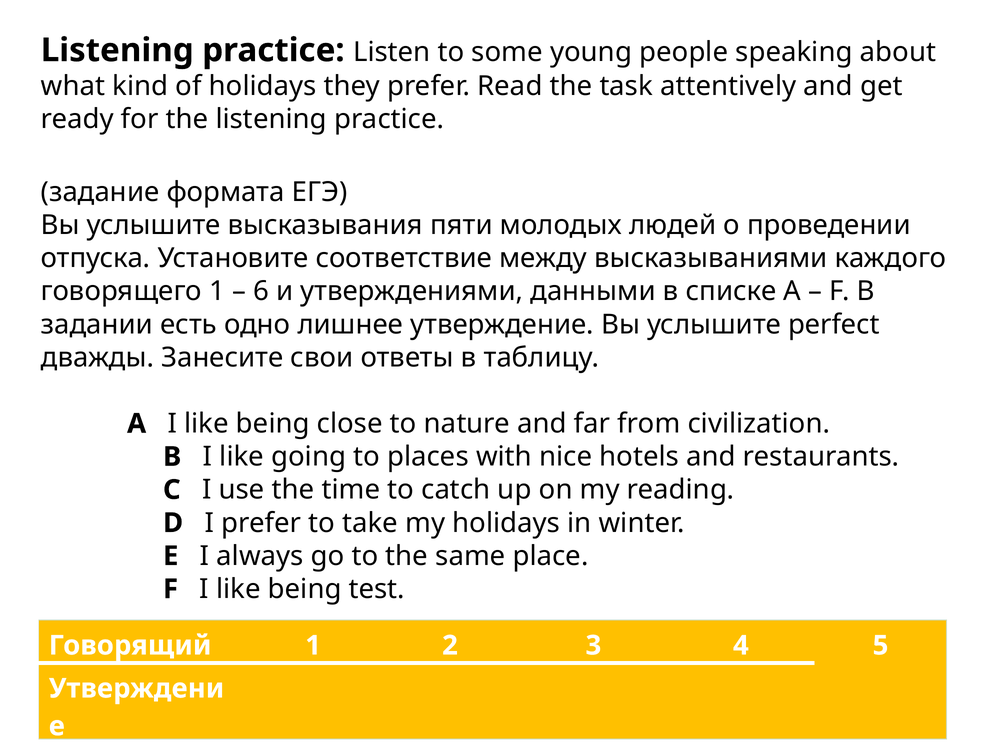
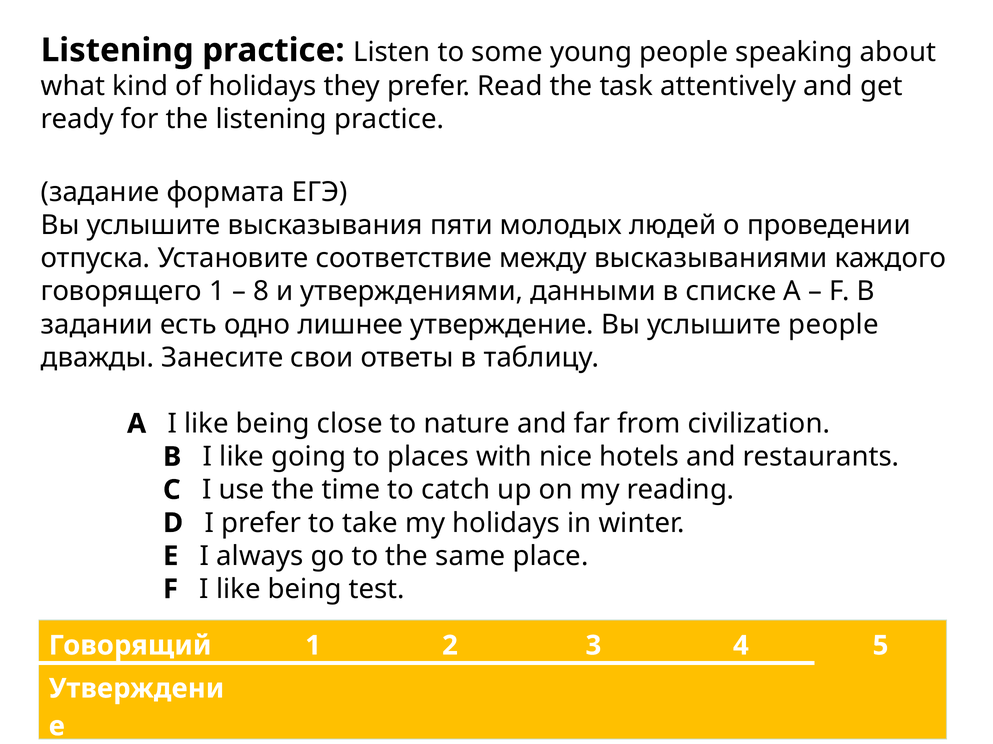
6: 6 -> 8 (261, 292)
услышите perfect: perfect -> people (834, 325)
